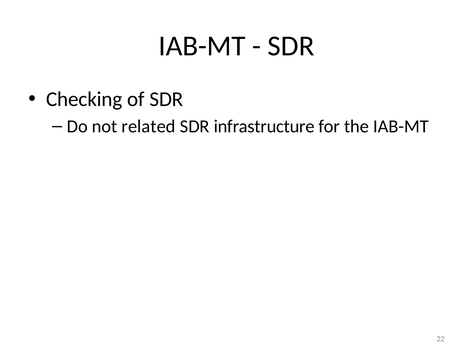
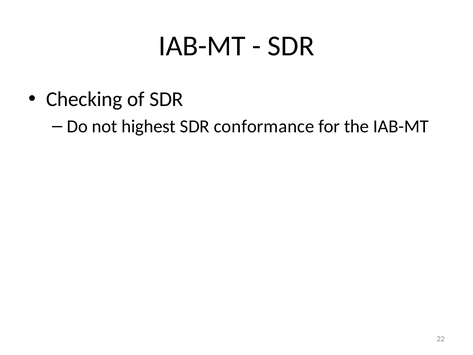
related: related -> highest (149, 126)
infrastructure: infrastructure -> conformance (264, 126)
